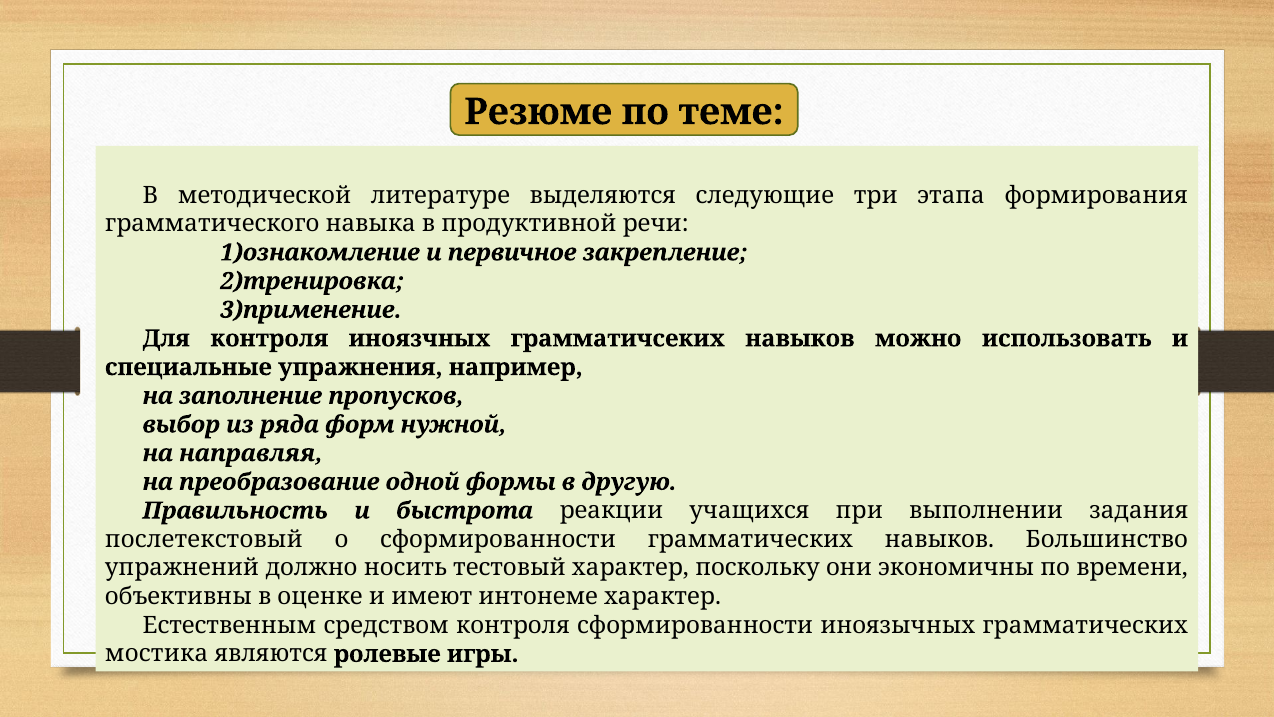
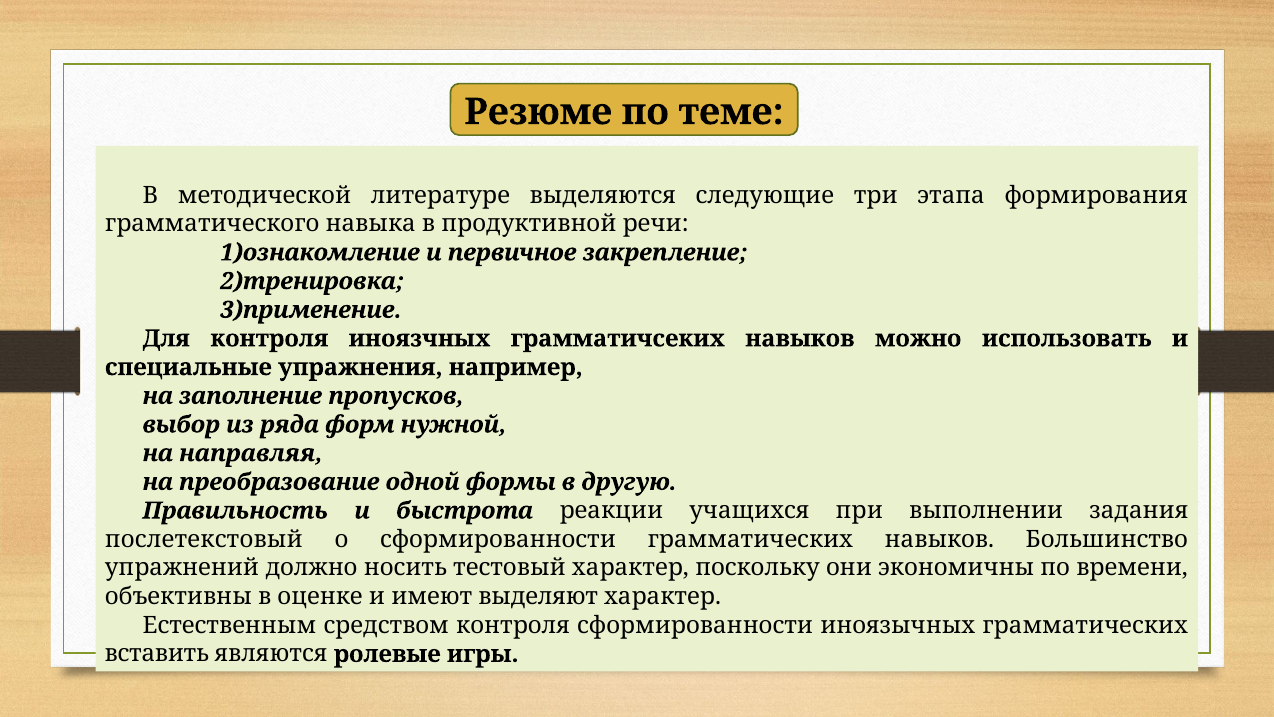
интонеме: интонеме -> выделяют (538, 596)
мостика: мостика -> вставить (157, 654)
